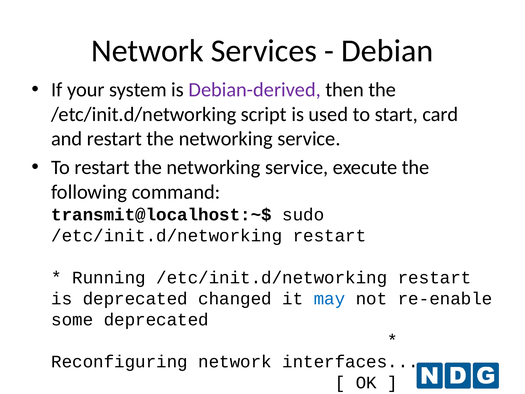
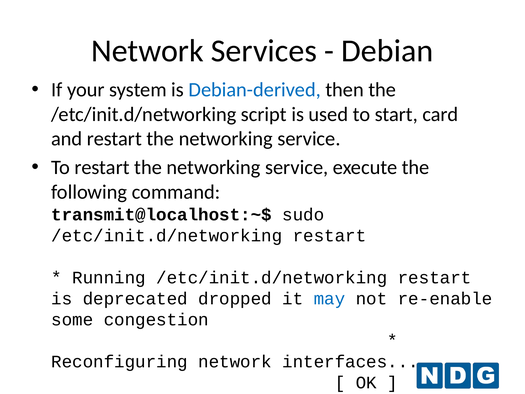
Debian-derived colour: purple -> blue (255, 90)
changed: changed -> dropped (235, 298)
some deprecated: deprecated -> congestion (156, 319)
